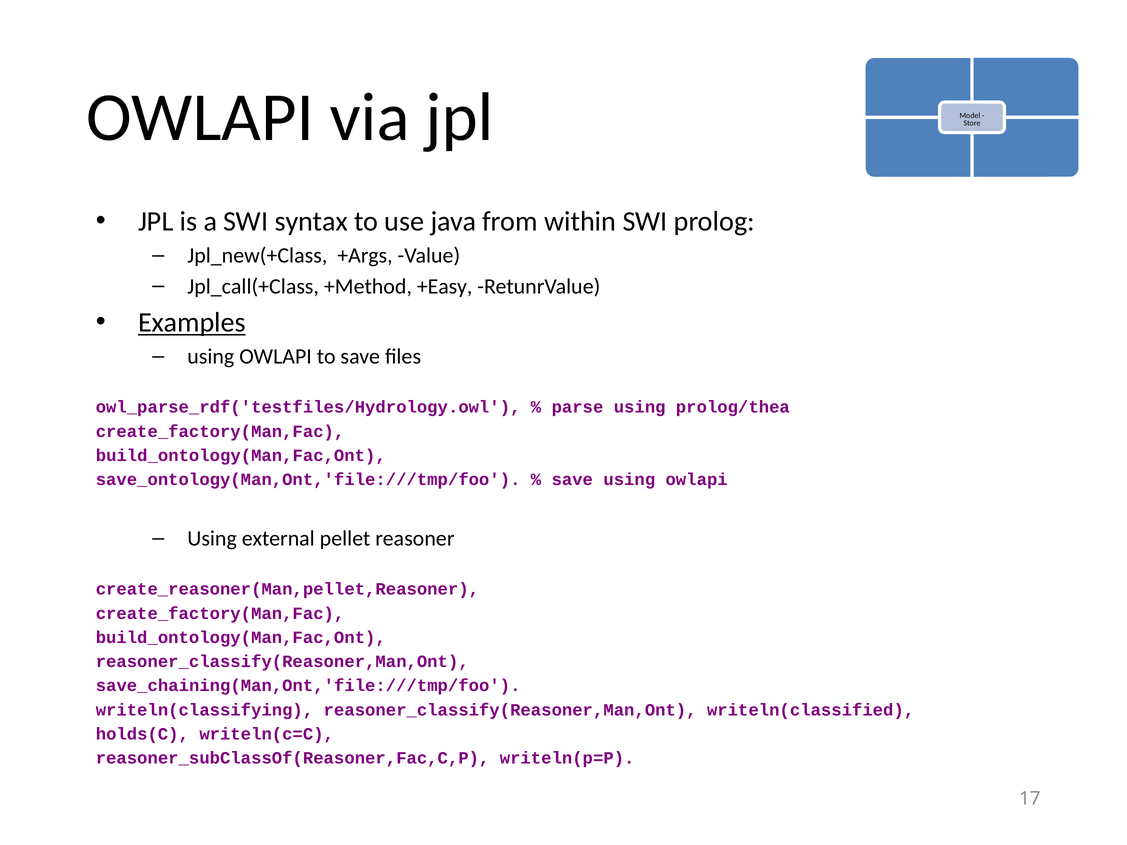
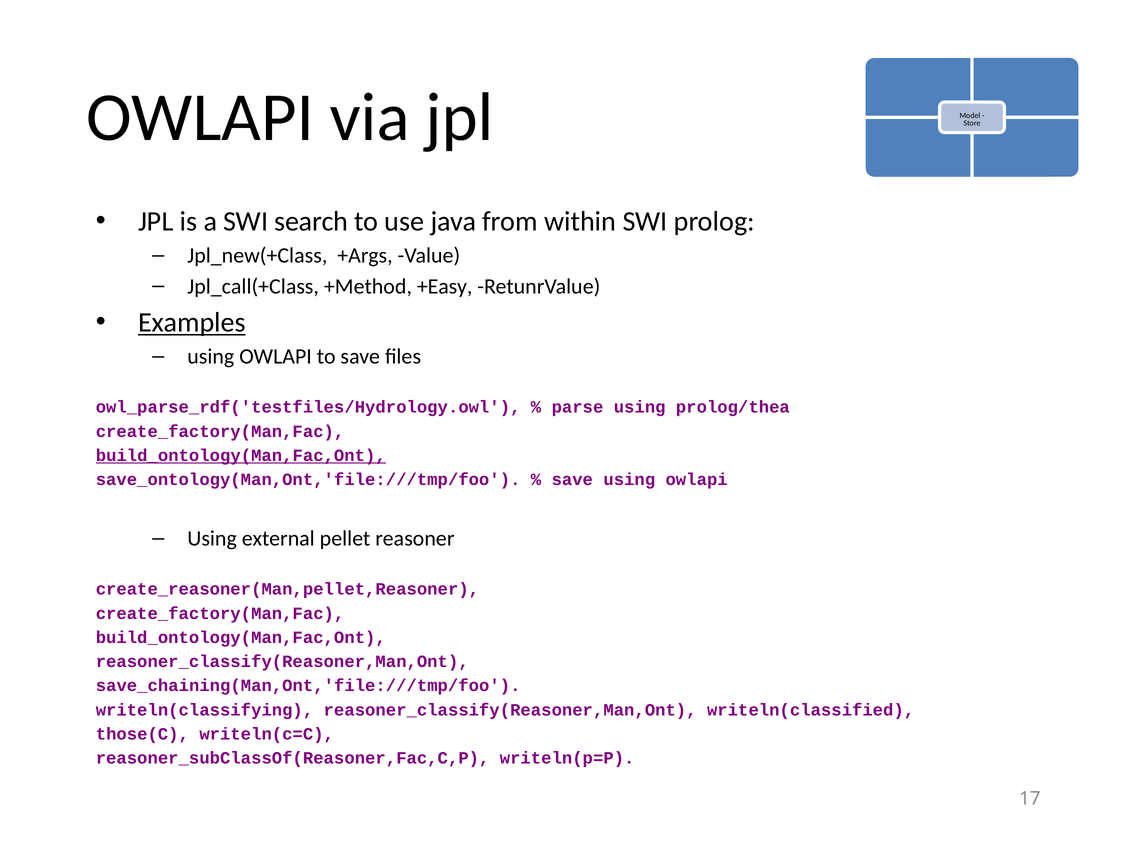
syntax: syntax -> search (311, 222)
build_ontology(Man,Fac,Ont underline: none -> present (241, 456)
holds(C: holds(C -> those(C (142, 734)
